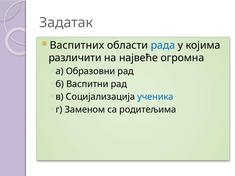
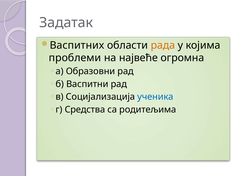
рада colour: blue -> orange (163, 45)
различити: различити -> проблеми (75, 58)
Заменом: Заменом -> Средства (85, 110)
